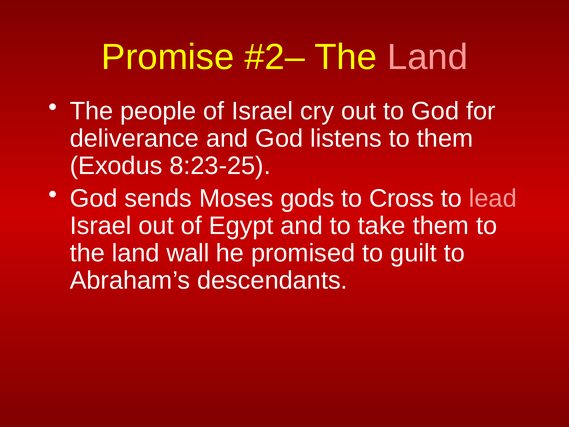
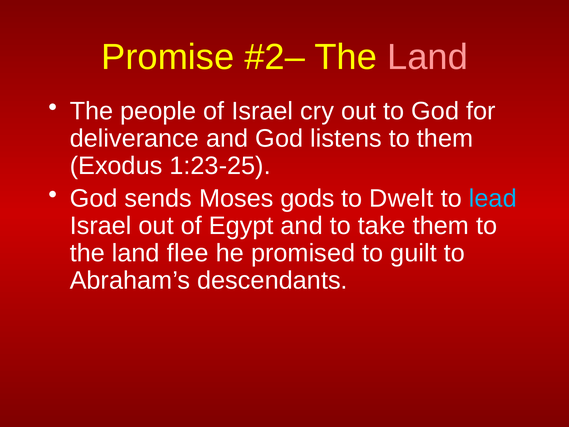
8:23-25: 8:23-25 -> 1:23-25 (220, 166)
Cross: Cross -> Dwelt (401, 198)
lead colour: pink -> light blue (493, 198)
wall: wall -> flee (188, 253)
